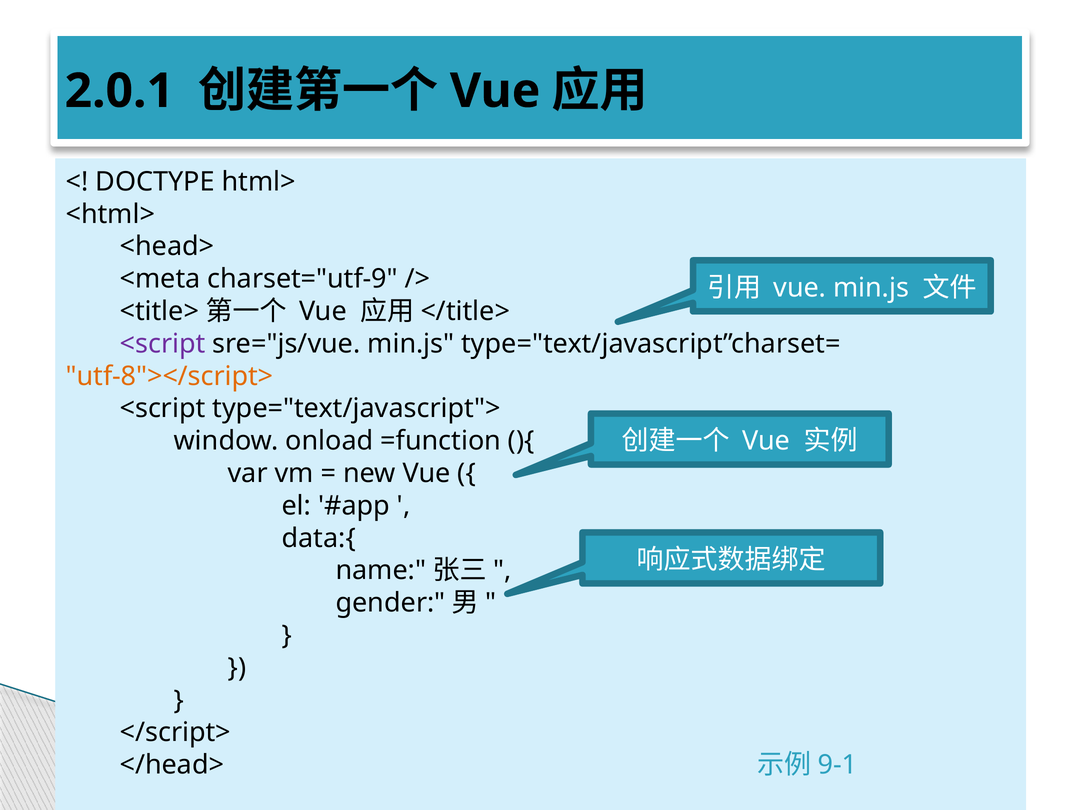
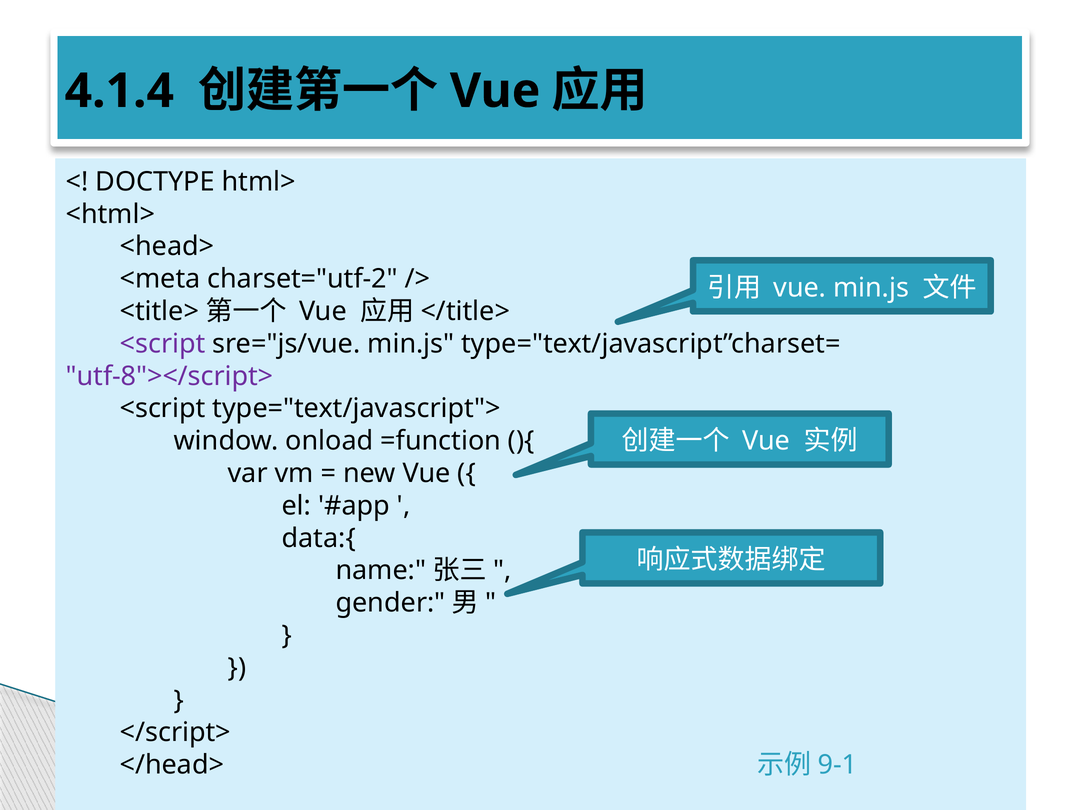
2.0.1: 2.0.1 -> 4.1.4 (119, 91)
charset="utf-9: charset="utf-9 -> charset="utf-2 (303, 279)
utf-8"></script> colour: orange -> purple (170, 376)
